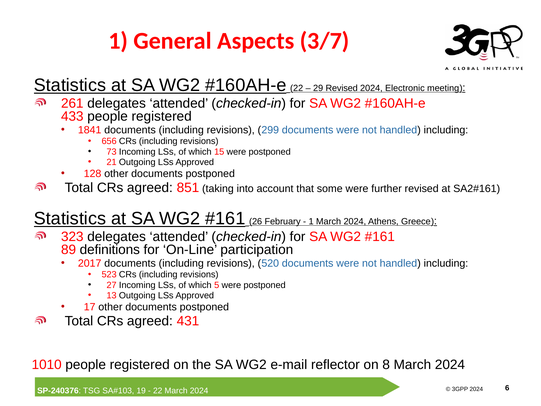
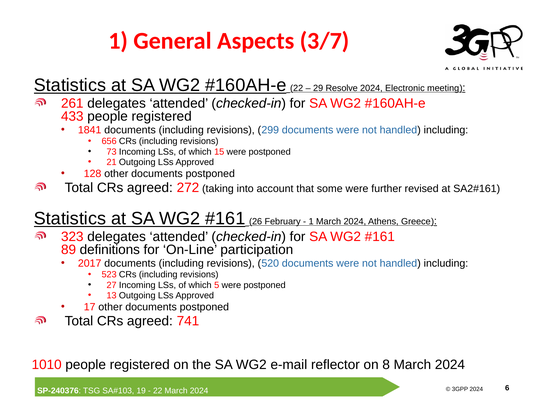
29 Revised: Revised -> Resolve (342, 88)
851: 851 -> 272 (188, 188)
431: 431 -> 741 (188, 321)
